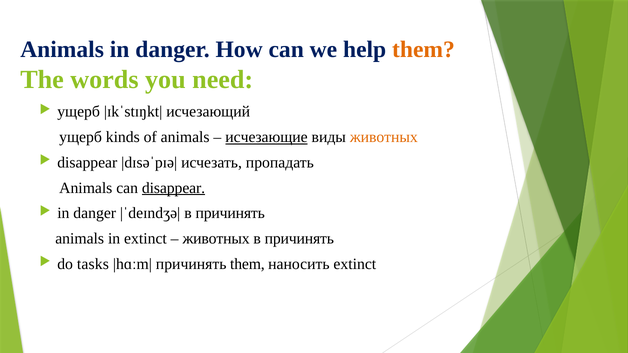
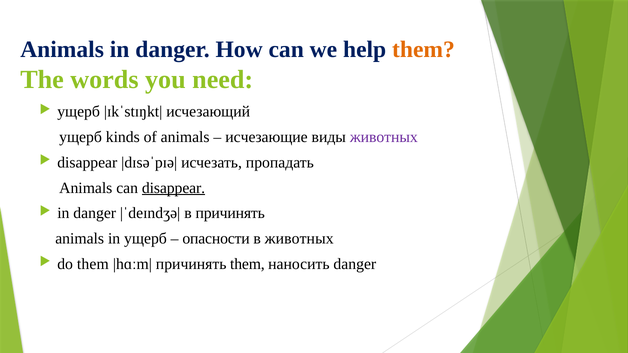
исчезающие underline: present -> none (267, 137)
животных colour: orange -> purple (384, 137)
in extinct: extinct -> ущерб (145, 239)
животных: животных -> опасности (216, 239)
причинять: причинять -> животных (299, 239)
do tasks: tasks -> them (93, 264)
наносить extinct: extinct -> danger (355, 264)
